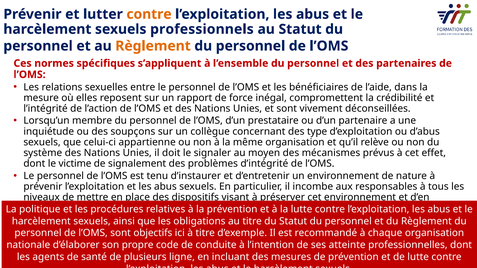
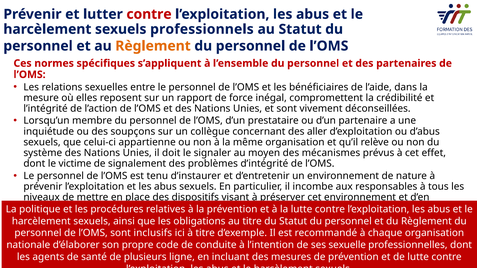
contre colour: orange -> red (149, 14)
type: type -> aller (317, 132)
objectifs: objectifs -> inclusifs (153, 233)
atteinte: atteinte -> sexuelle (347, 245)
